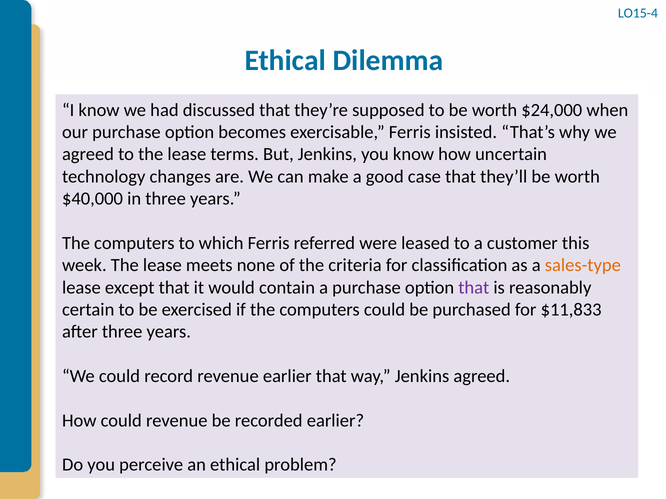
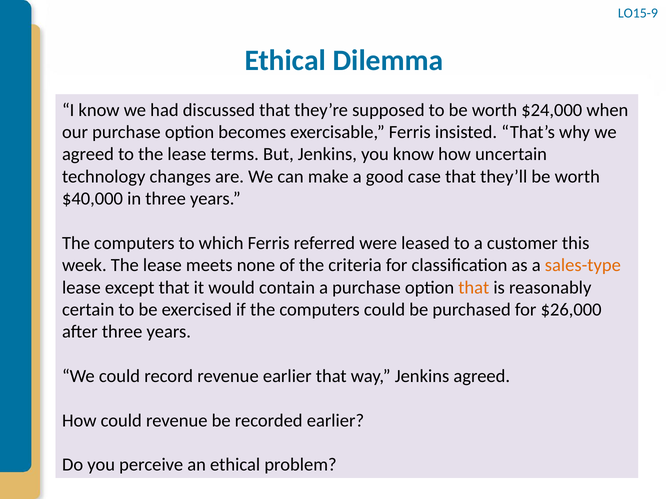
LO15-4: LO15-4 -> LO15-9 (638, 13)
that colour: purple -> orange (474, 288)
$11,833: $11,833 -> $26,000 (571, 310)
